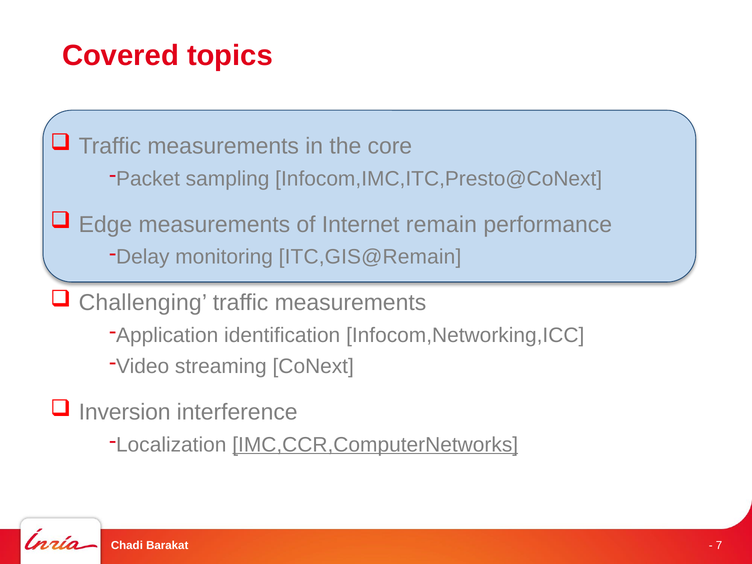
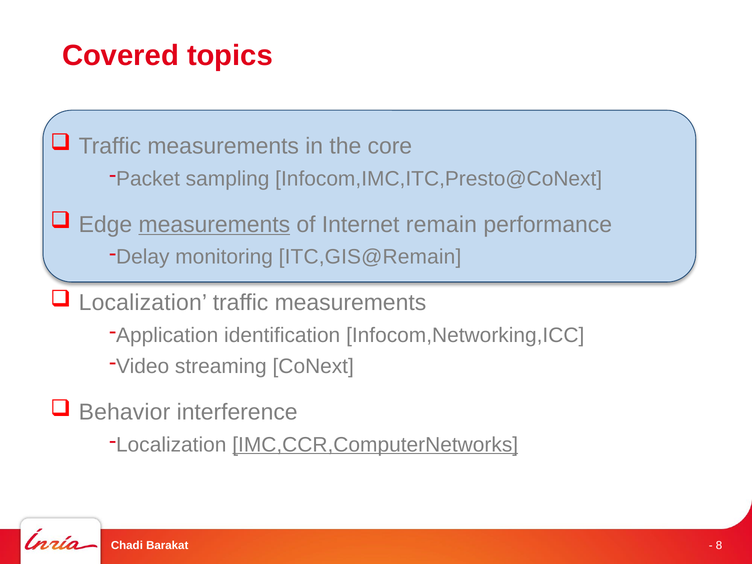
measurements underline: none -> present (214, 225)
Challenging: Challenging -> Localization (143, 303)
Inversion: Inversion -> Behavior (124, 412)
7: 7 -> 8 (719, 546)
